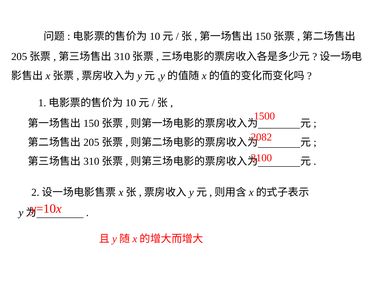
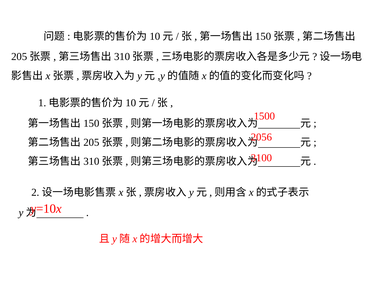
2082: 2082 -> 2056 (261, 137)
